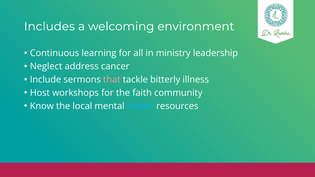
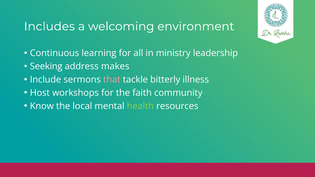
Neglect: Neglect -> Seeking (46, 66)
cancer: cancer -> makes (115, 66)
health colour: light blue -> light green (140, 106)
